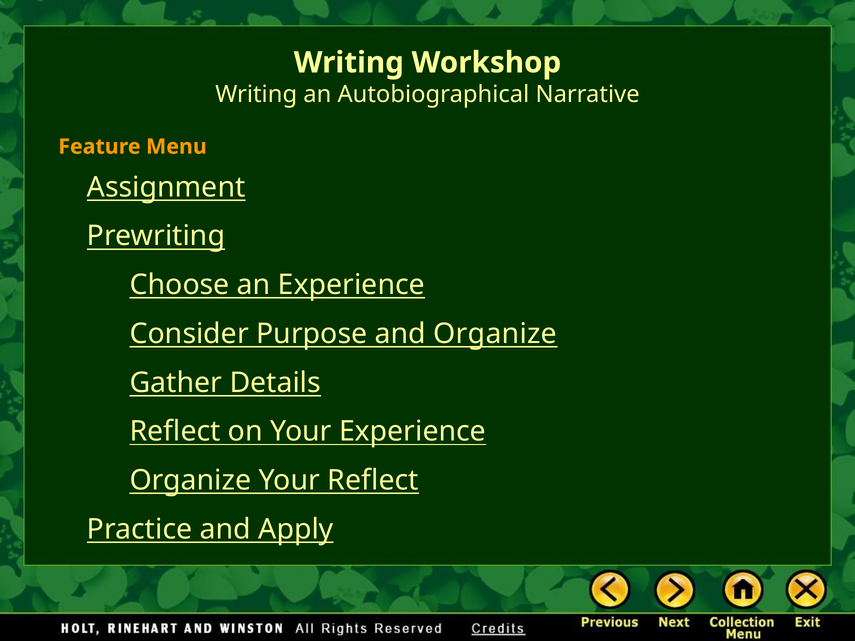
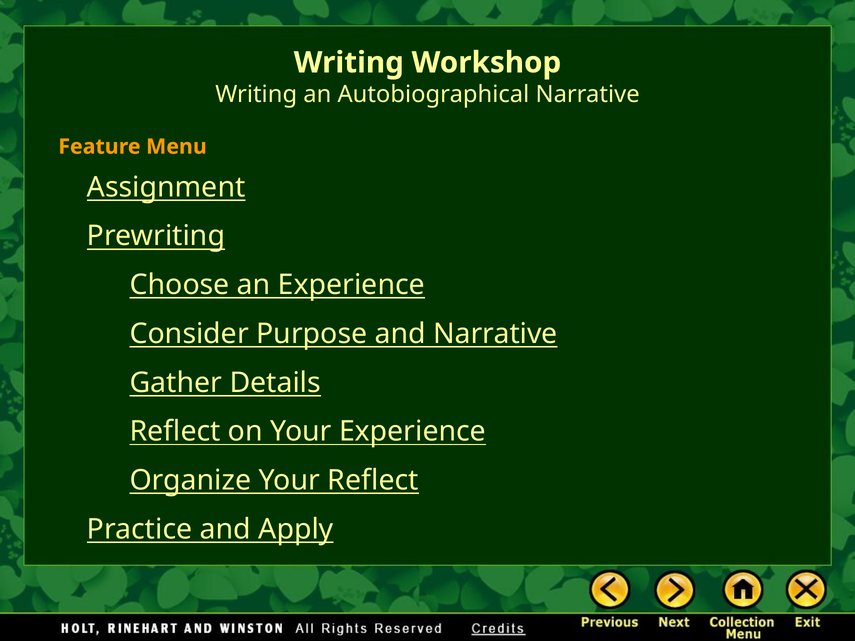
and Organize: Organize -> Narrative (495, 334)
